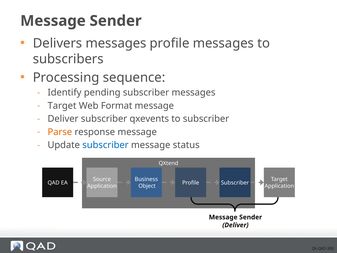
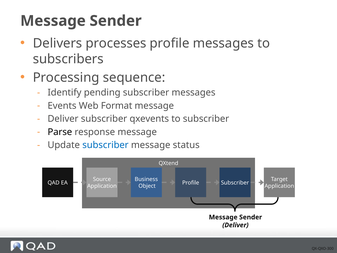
Delivers messages: messages -> processes (116, 43)
Target: Target -> Events (62, 106)
Parse colour: orange -> black (60, 132)
